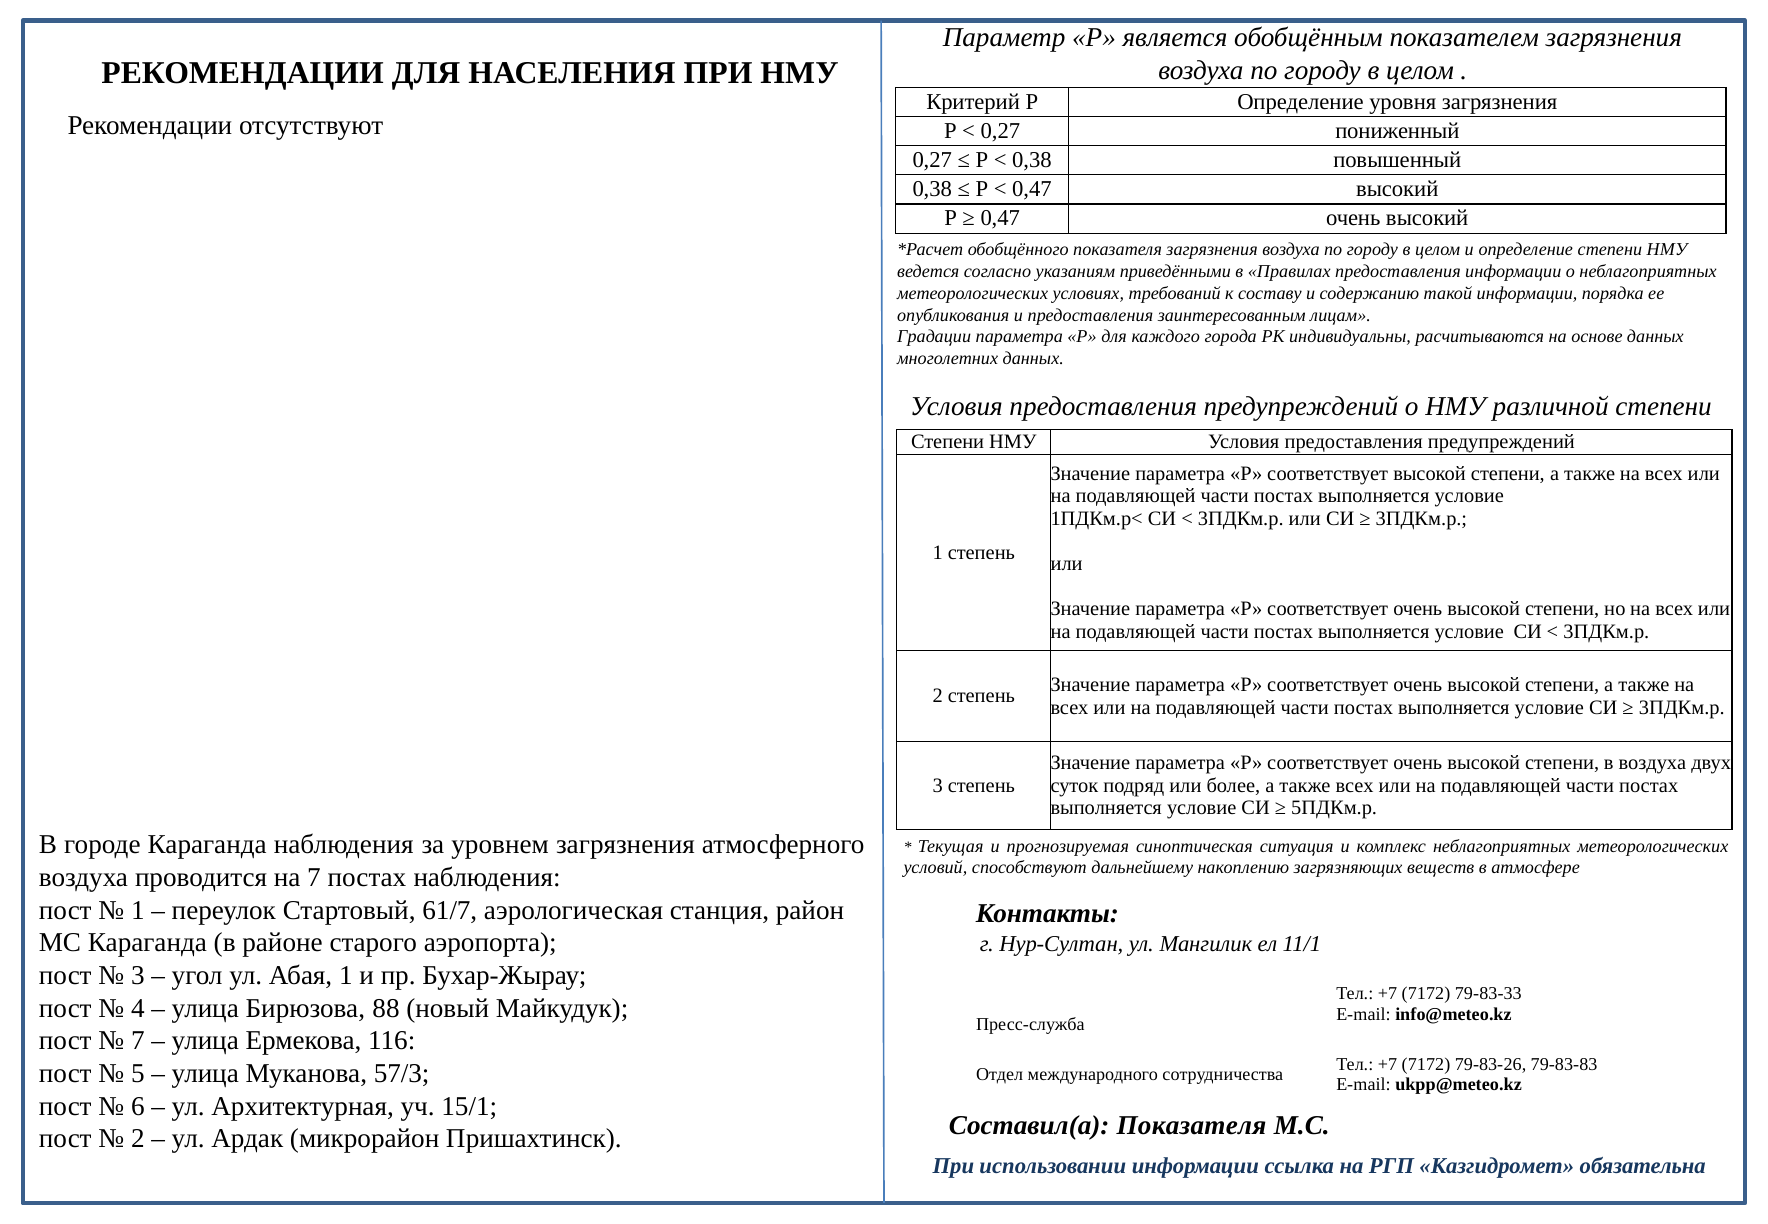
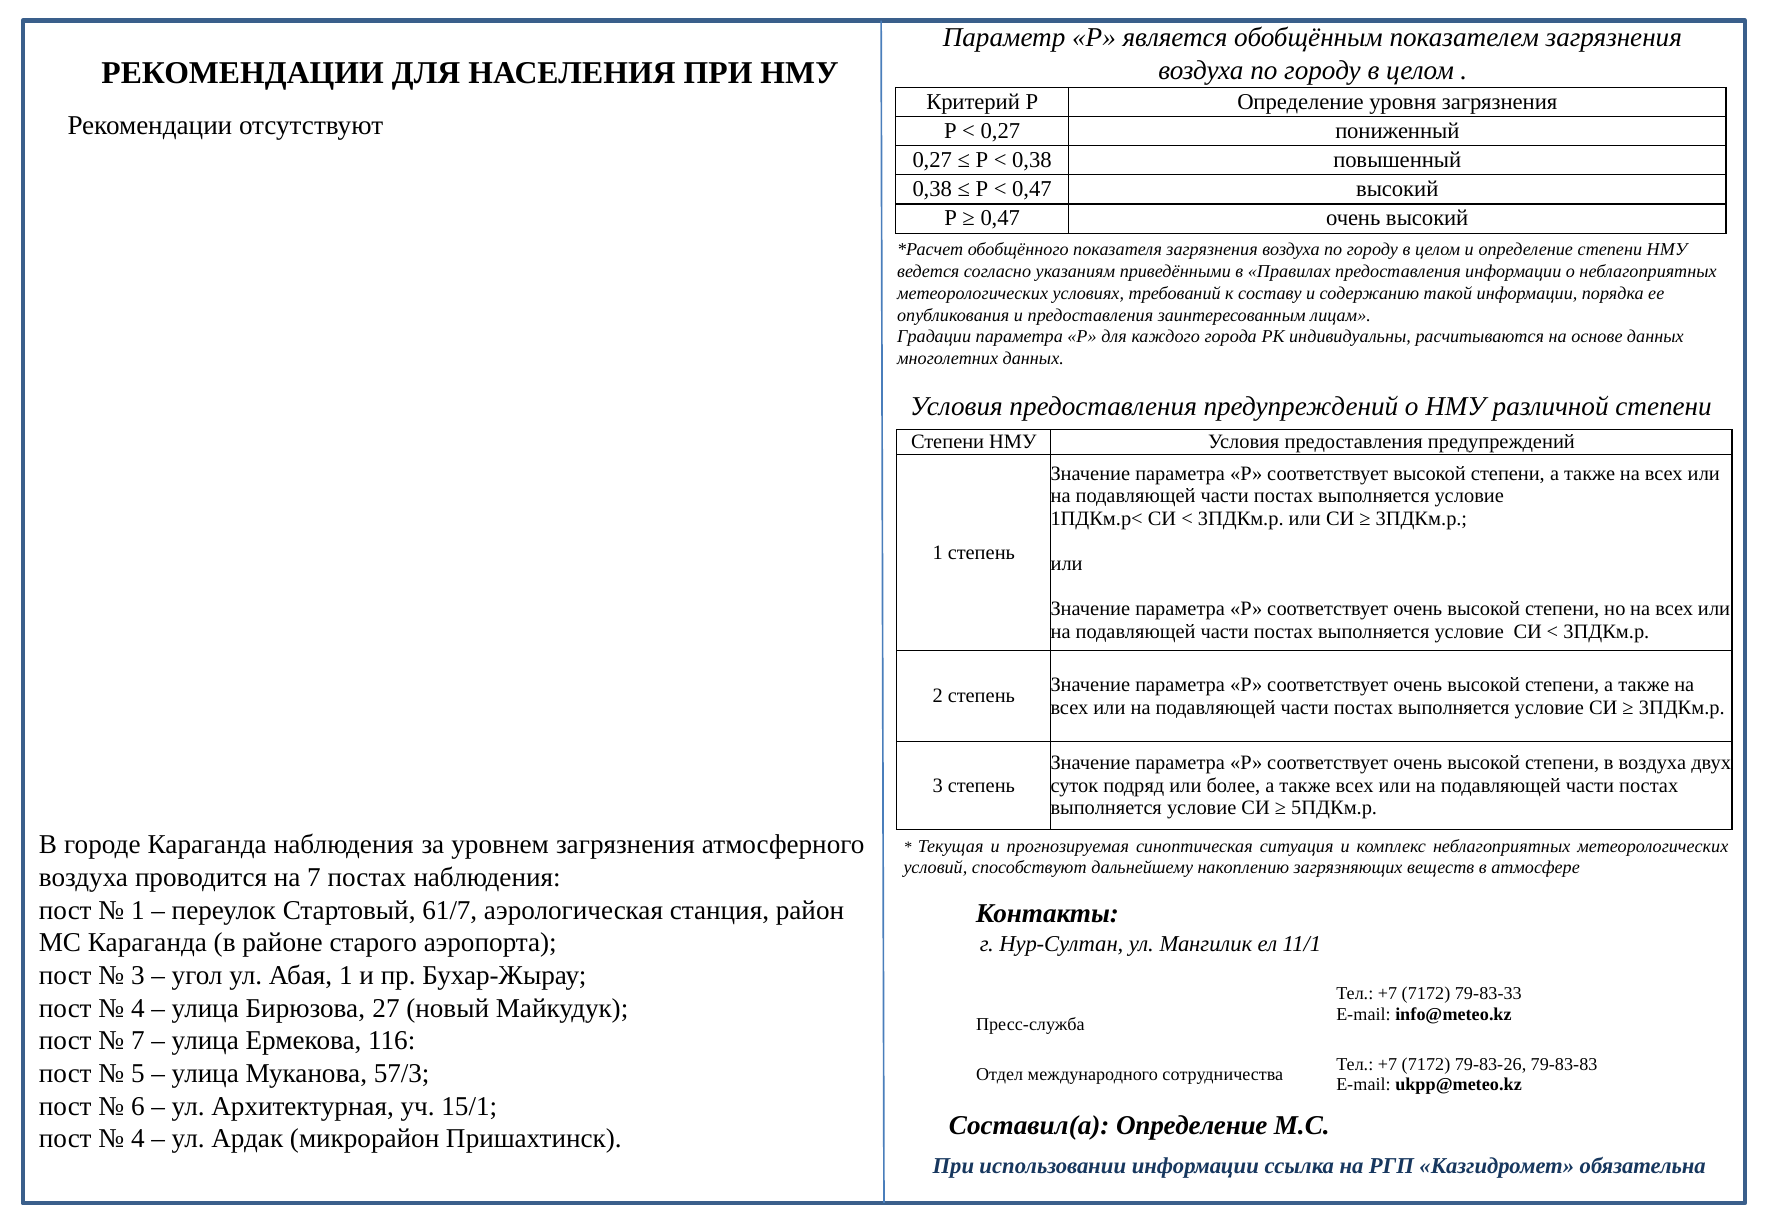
88: 88 -> 27 (386, 1008)
Составил(а Показателя: Показателя -> Определение (1192, 1126)
2: 2 -> 4 (138, 1139)
